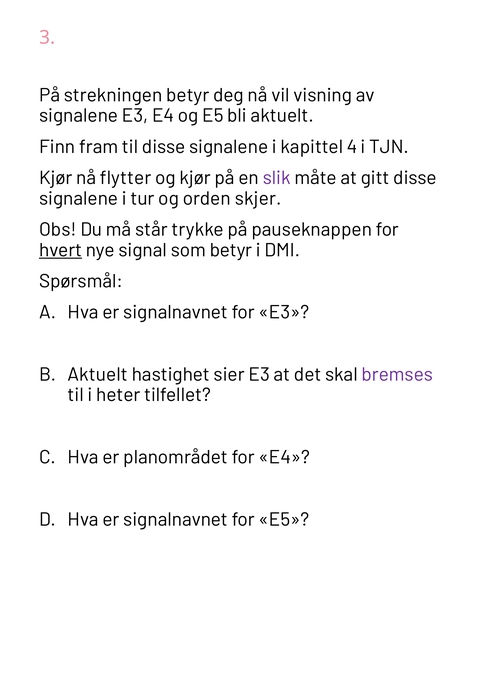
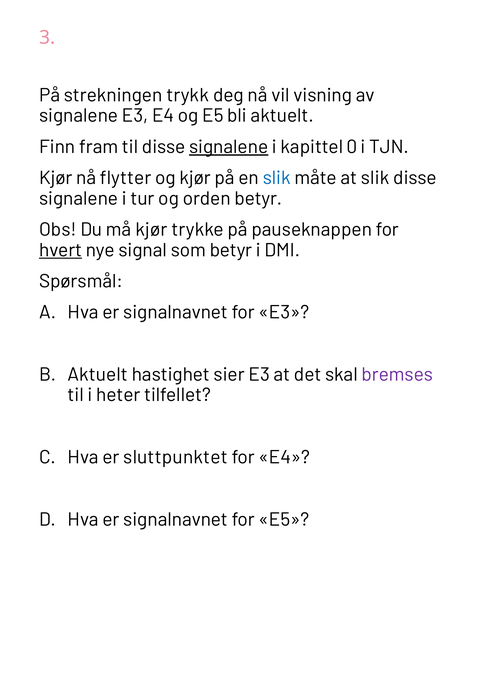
strekningen betyr: betyr -> trykk (188, 95)
signalene underline: none -> present (229, 147)
4: 4 -> 0 (352, 147)
slik colour: purple -> blue (277, 178)
at gitt: gitt -> slik (375, 178)
orden skjer: skjer -> betyr (258, 198)
må står: står -> kjør (151, 229)
planområdet: planområdet -> sluttpunktet (175, 457)
